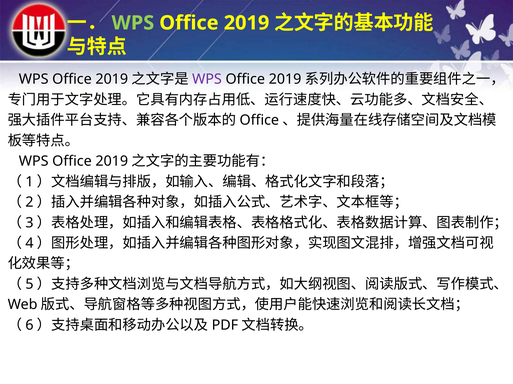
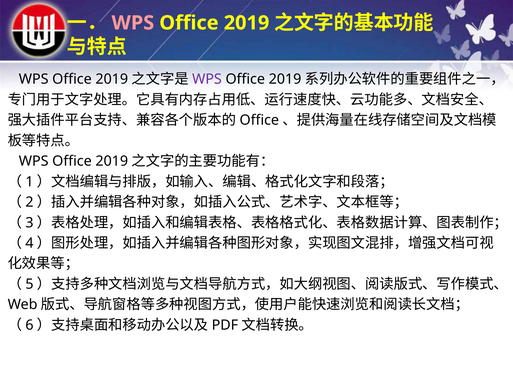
WPS colour: light green -> pink (133, 23)
